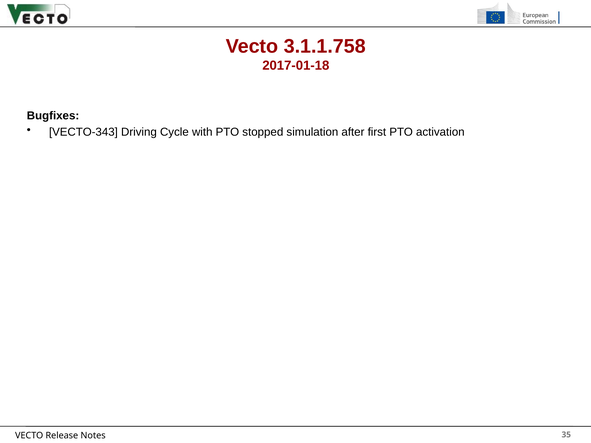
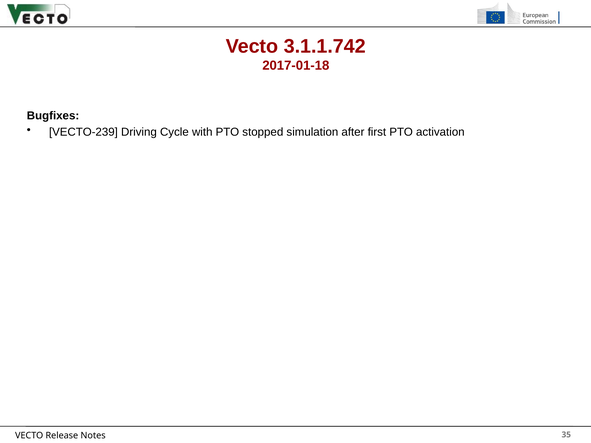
3.1.1.758: 3.1.1.758 -> 3.1.1.742 (325, 46)
VECTO-343: VECTO-343 -> VECTO-239 (83, 132)
